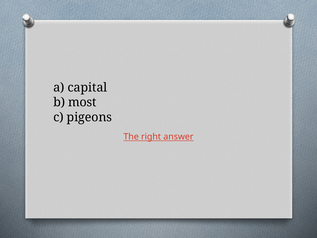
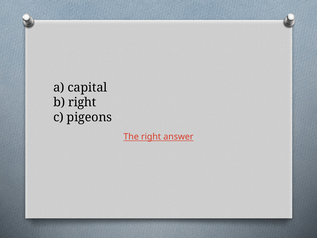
b most: most -> right (82, 102)
